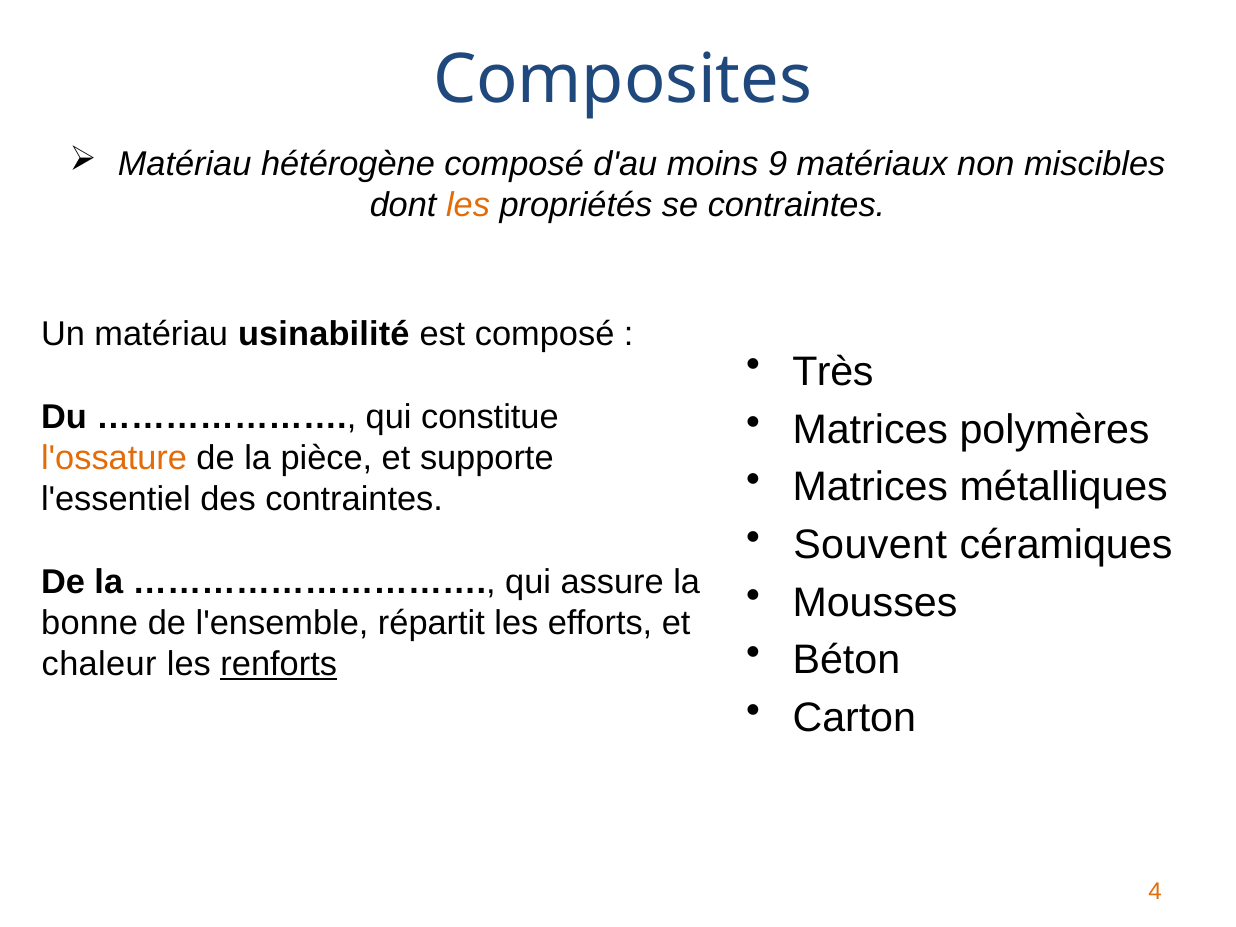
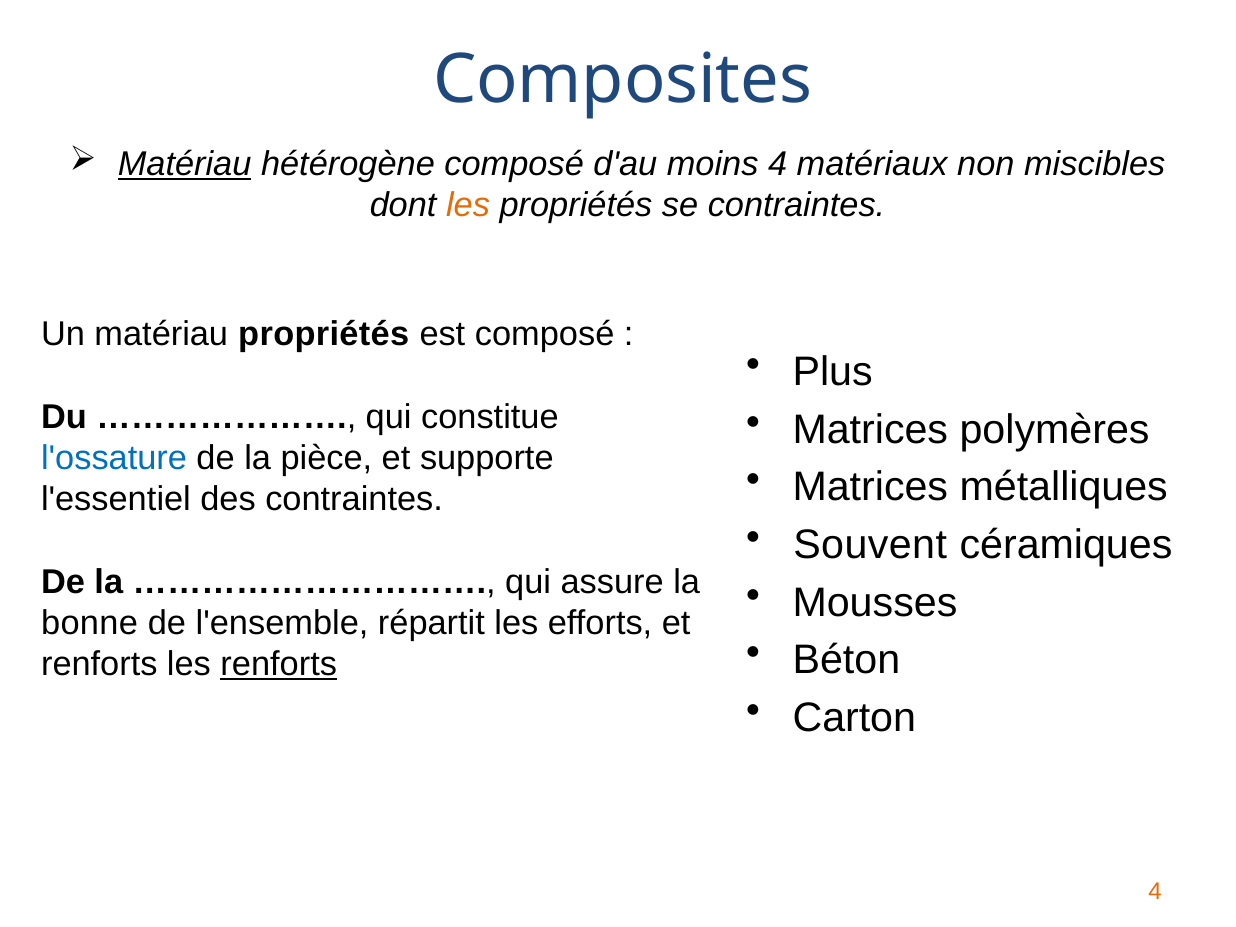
Matériau underline: none -> present (185, 164)
moins 9: 9 -> 4 (778, 164)
matériau usinabilité: usinabilité -> propriétés (324, 334)
Très: Très -> Plus (833, 372)
l'ossature colour: orange -> blue (114, 458)
chaleur: chaleur -> renforts (99, 664)
